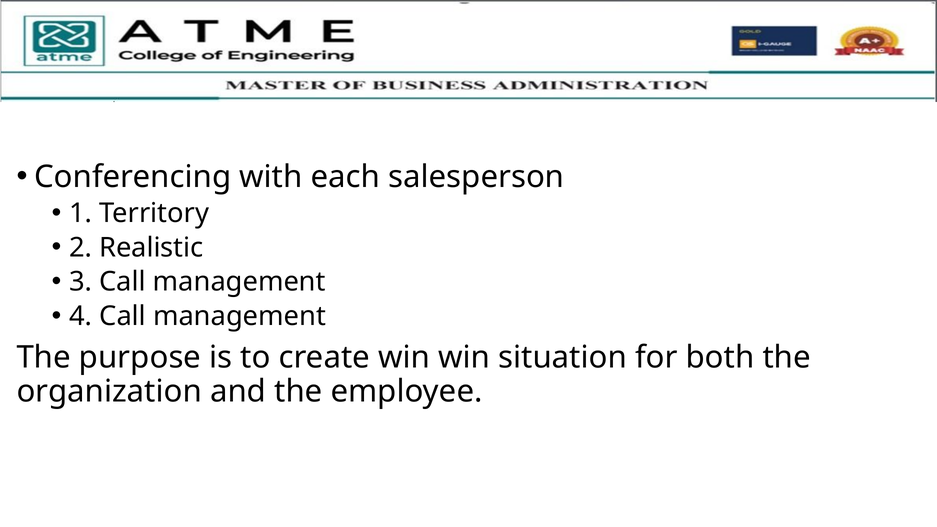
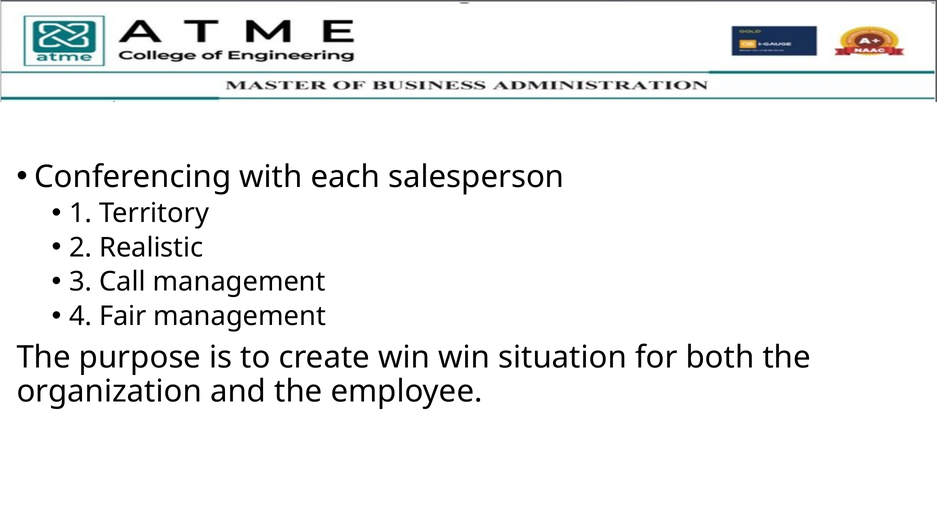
4 Call: Call -> Fair (123, 316)
